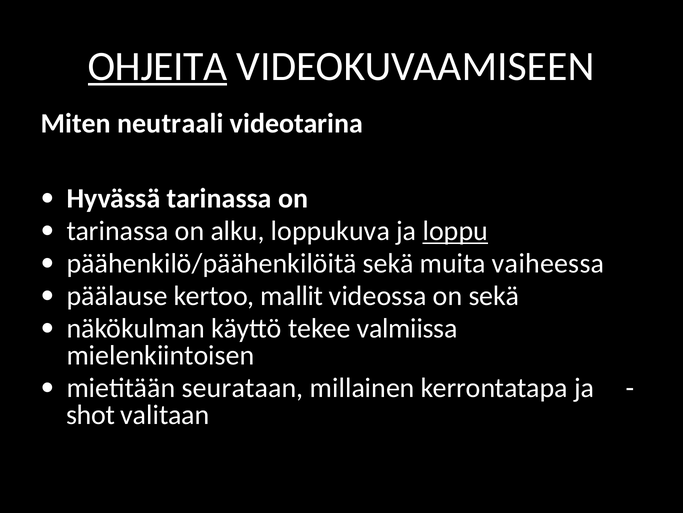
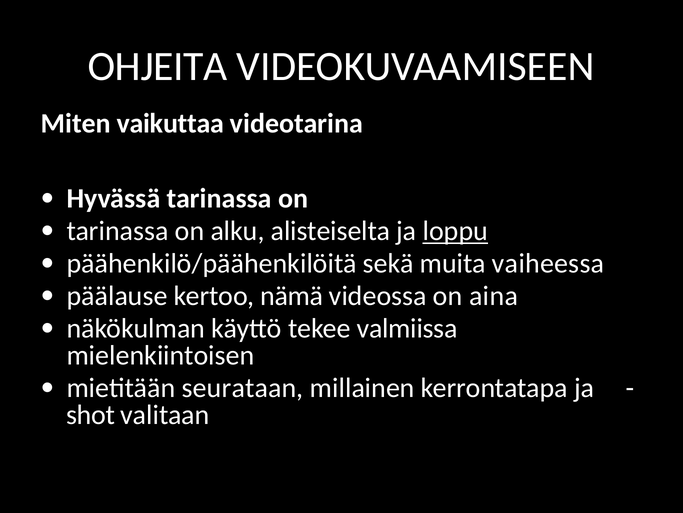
OHJEITA underline: present -> none (158, 66)
neutraali: neutraali -> vaikuttaa (170, 123)
loppukuva: loppukuva -> alisteiselta (330, 231)
mallit: mallit -> nämä (292, 296)
on sekä: sekä -> aina (494, 296)
